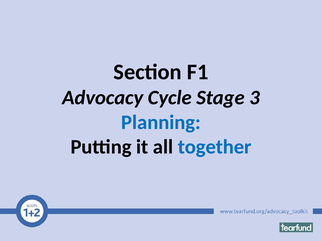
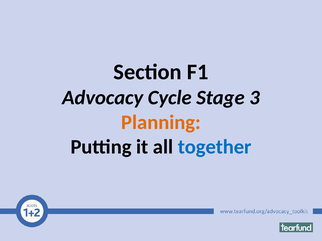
Planning colour: blue -> orange (161, 123)
